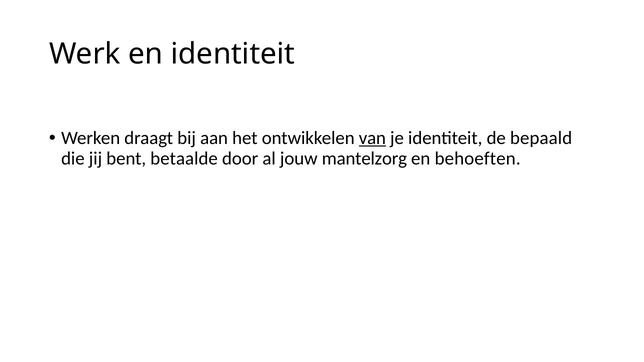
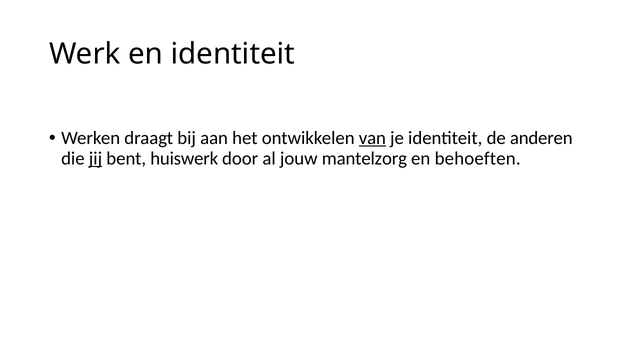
bepaald: bepaald -> anderen (541, 138)
jij underline: none -> present (95, 158)
betaalde: betaalde -> huiswerk (184, 158)
